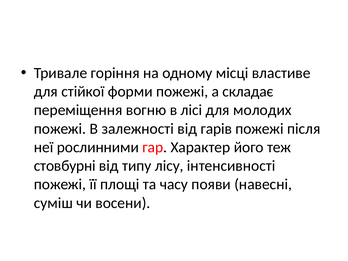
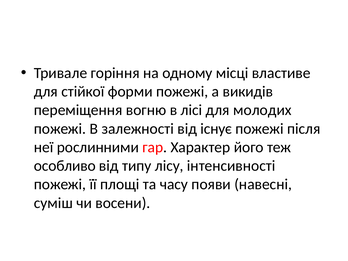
складає: складає -> викидів (248, 92)
гарів: гарів -> існує (216, 129)
стовбурні: стовбурні -> особливо (65, 166)
